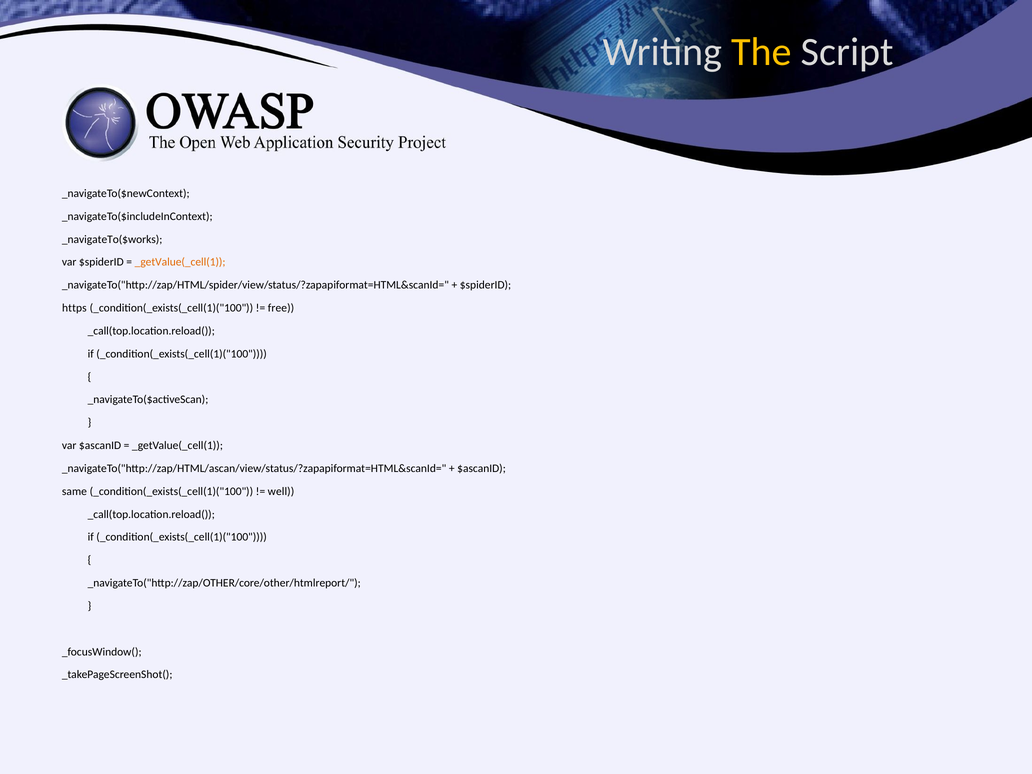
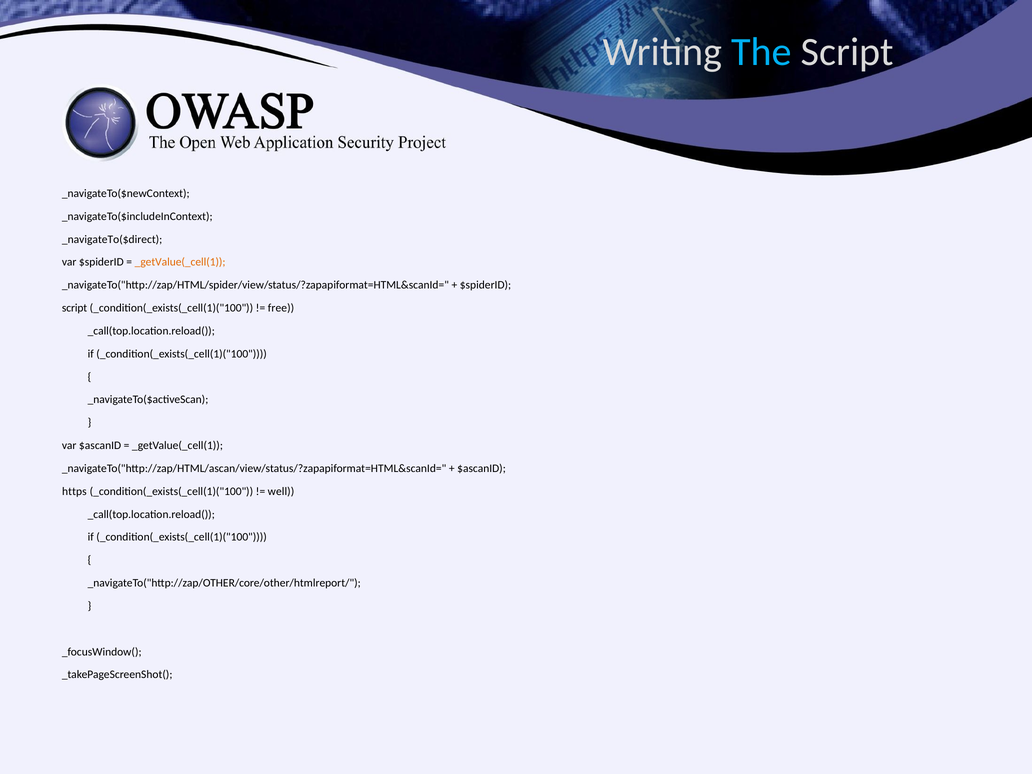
The colour: yellow -> light blue (761, 52)
_navigateTo($works: _navigateTo($works -> _navigateTo($direct (112, 239)
https: https -> script (75, 308)
same: same -> https (74, 491)
